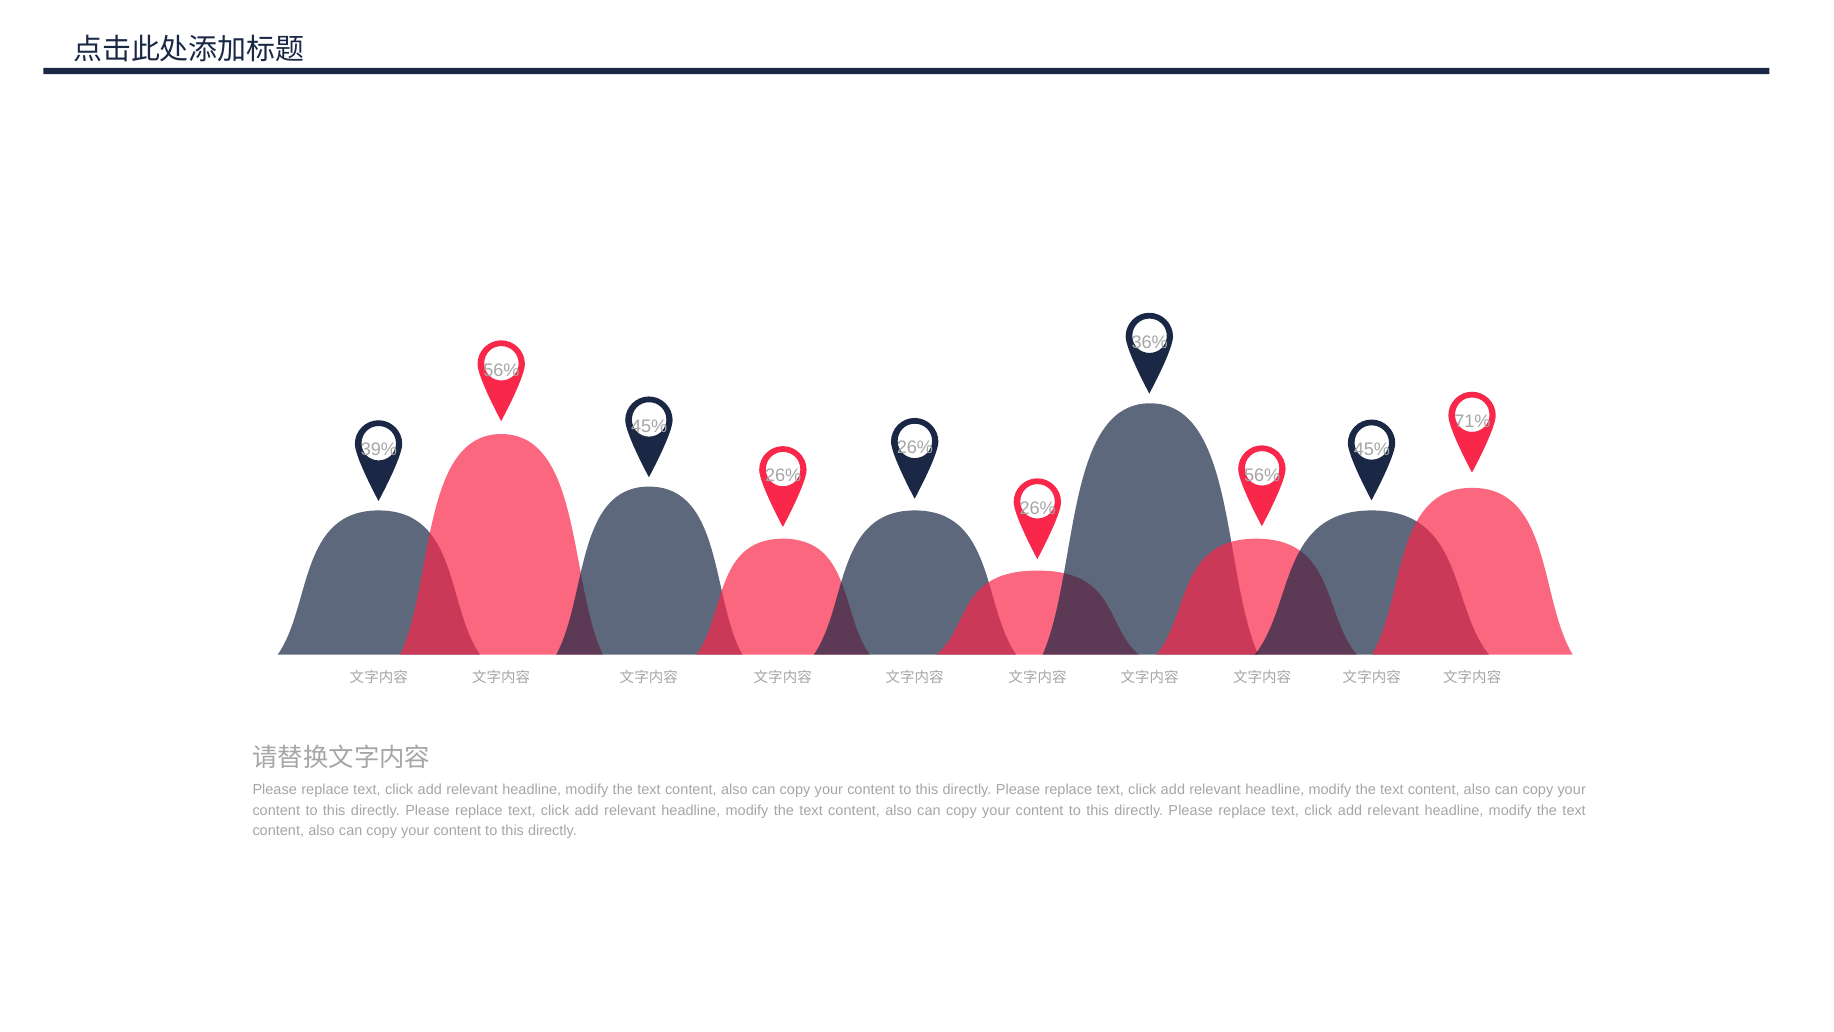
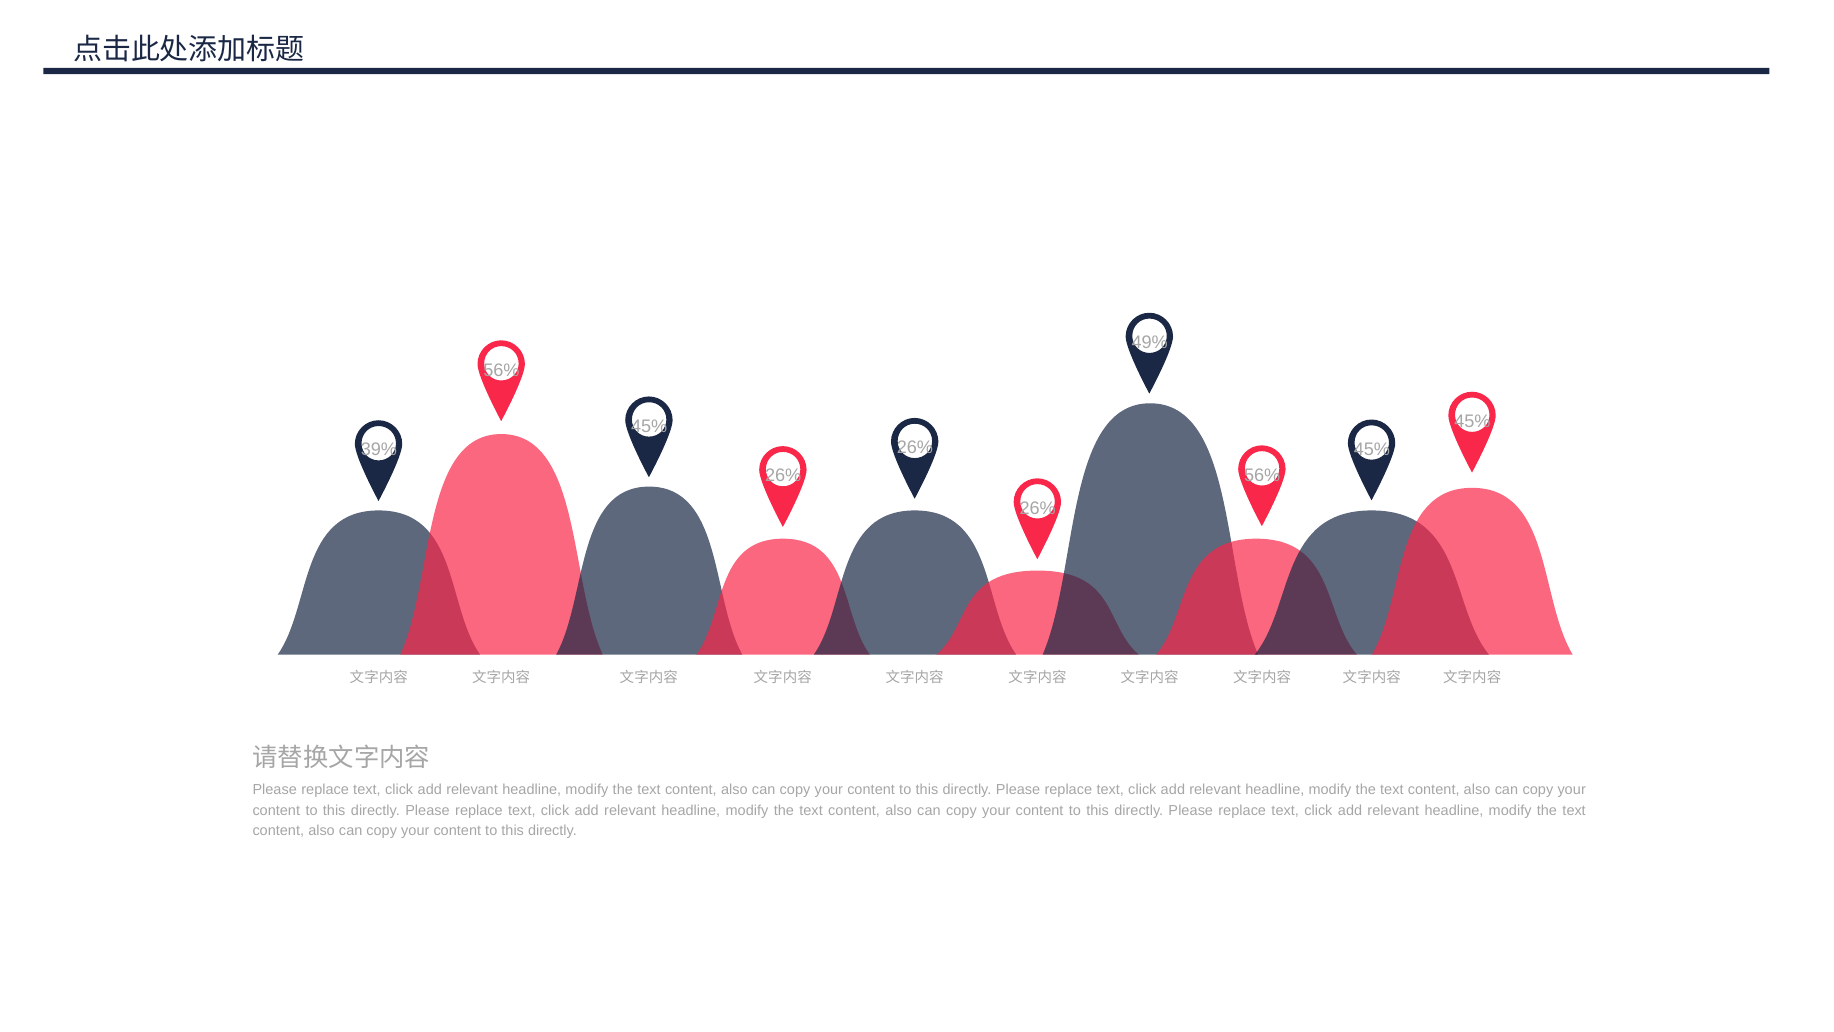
36%: 36% -> 49% (1150, 342)
71%: 71% -> 45% (1472, 421)
